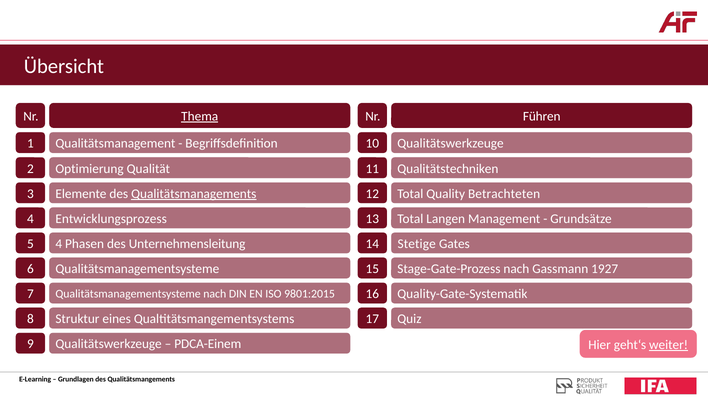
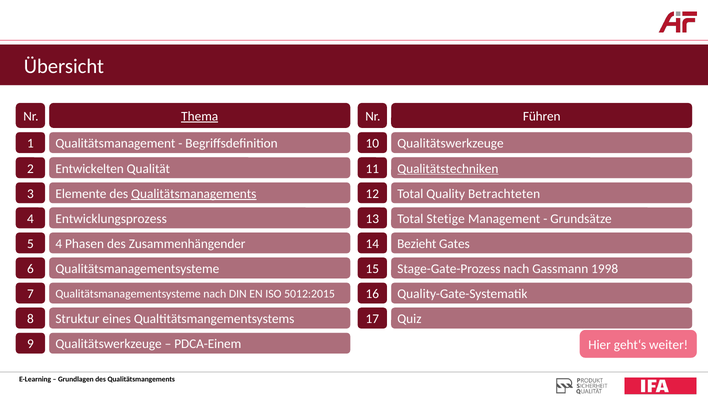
Optimierung: Optimierung -> Entwickelten (90, 169)
Qualitätstechniken underline: none -> present (448, 169)
Langen: Langen -> Stetige (446, 219)
Unternehmensleitung: Unternehmensleitung -> Zusammenhängender (187, 244)
Stetige: Stetige -> Bezieht (417, 244)
1927: 1927 -> 1998 (605, 269)
9801:2015: 9801:2015 -> 5012:2015 (310, 294)
weiter underline: present -> none (669, 345)
